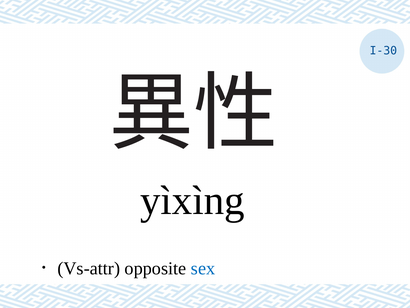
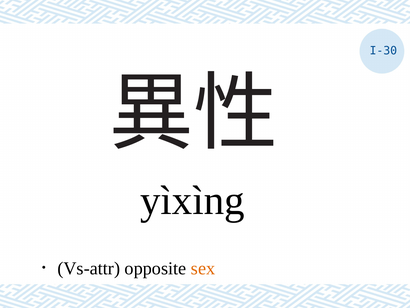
sex colour: blue -> orange (203, 268)
